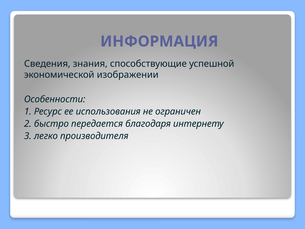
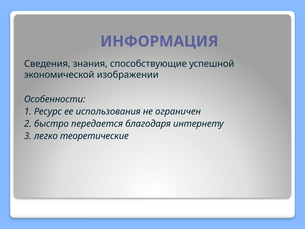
производителя: производителя -> теоретические (94, 136)
